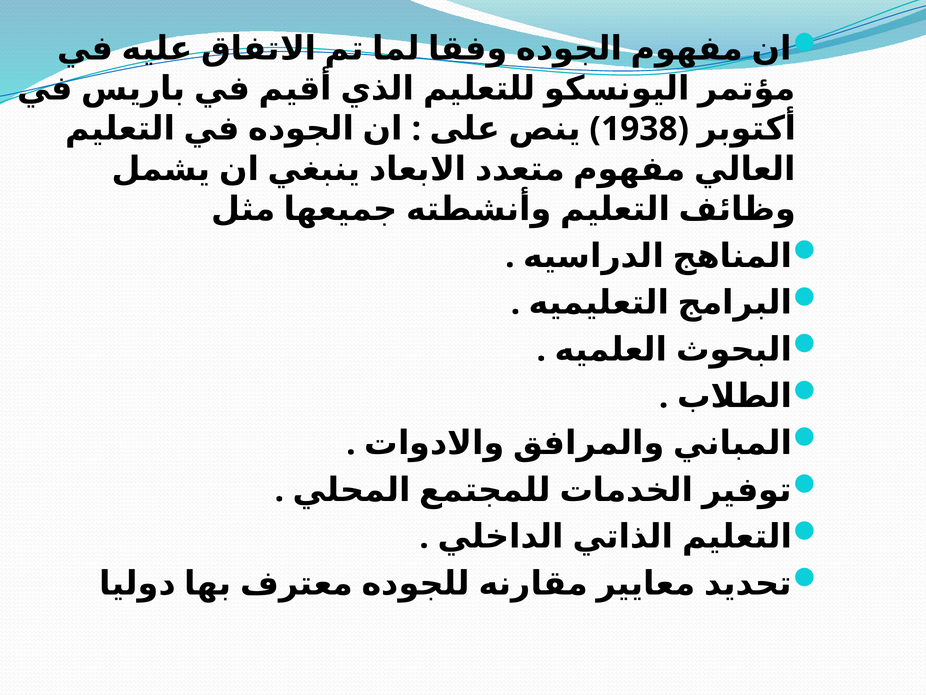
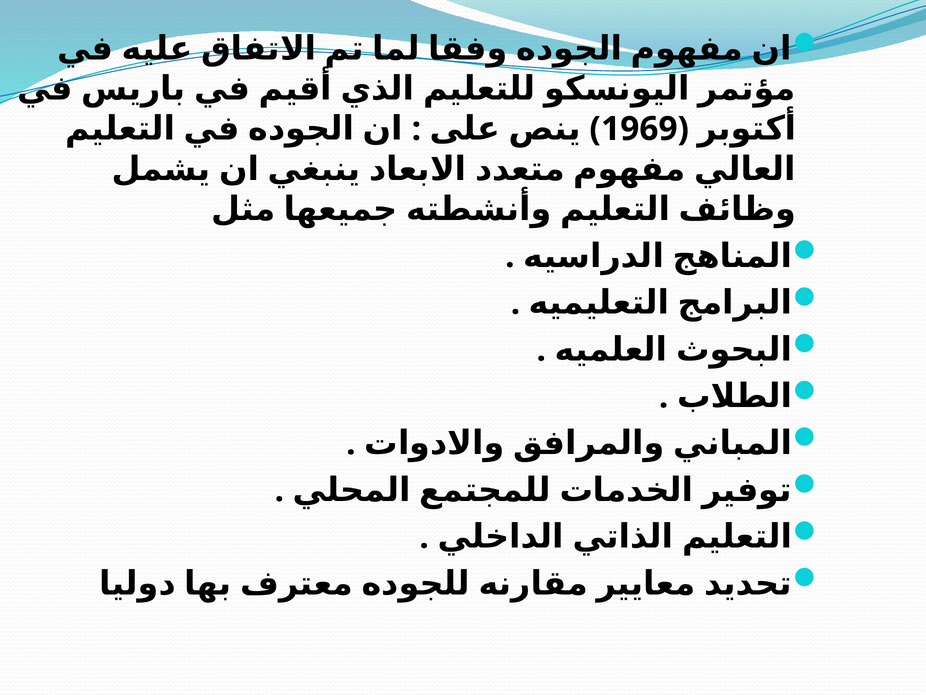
1938: 1938 -> 1969 (639, 129)
